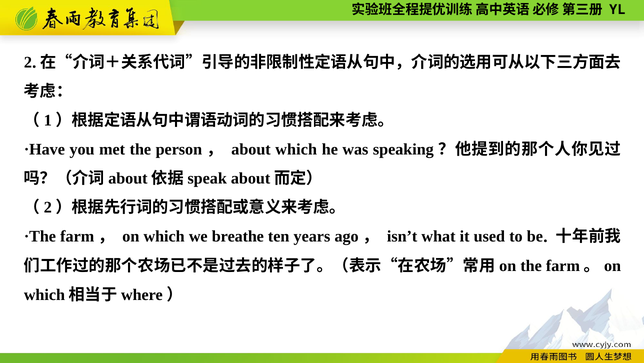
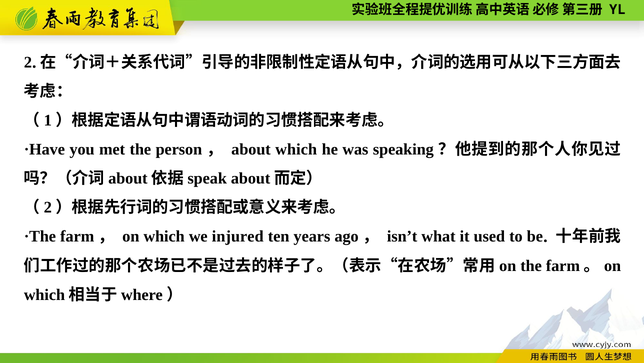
breathe: breathe -> injured (238, 236)
